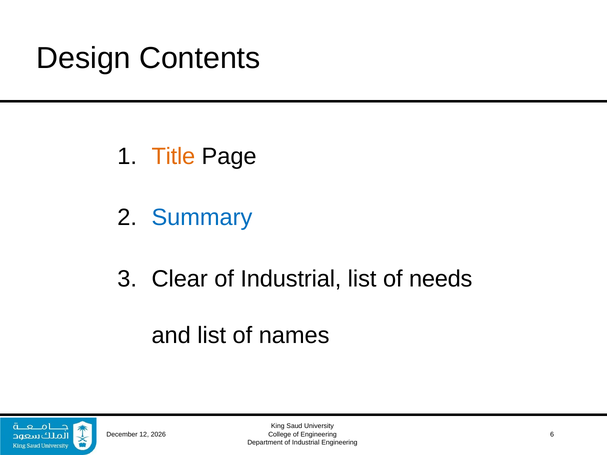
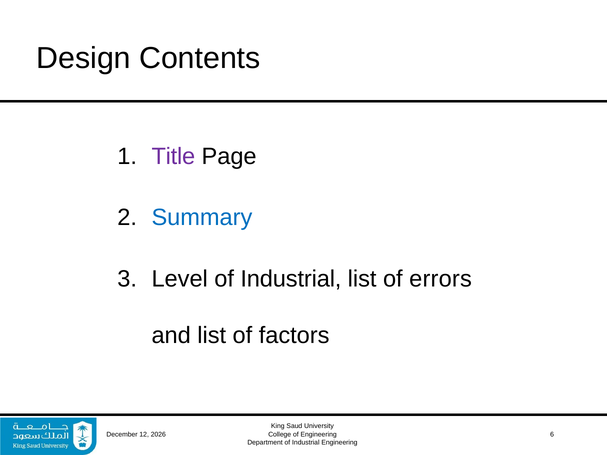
Title colour: orange -> purple (173, 156)
Clear: Clear -> Level (180, 279)
needs: needs -> errors (441, 279)
names: names -> factors (294, 335)
